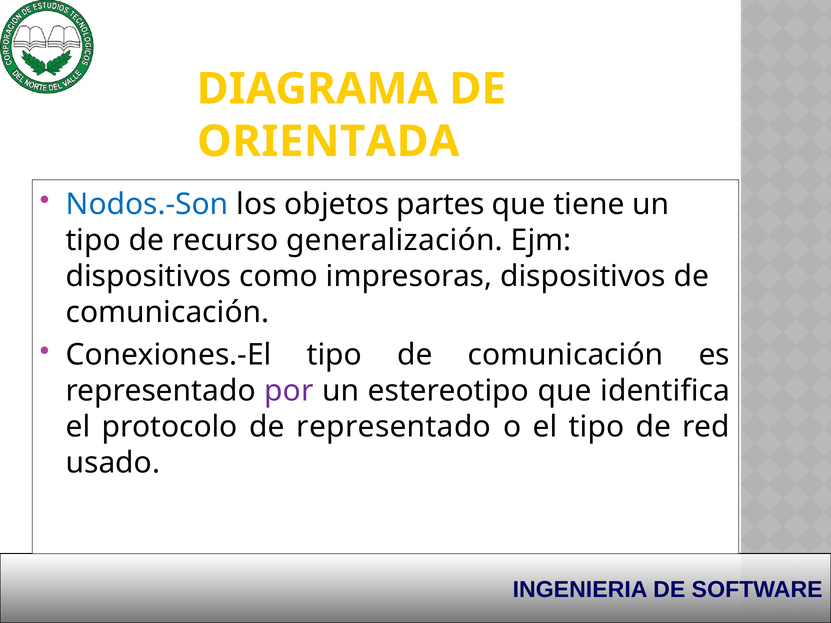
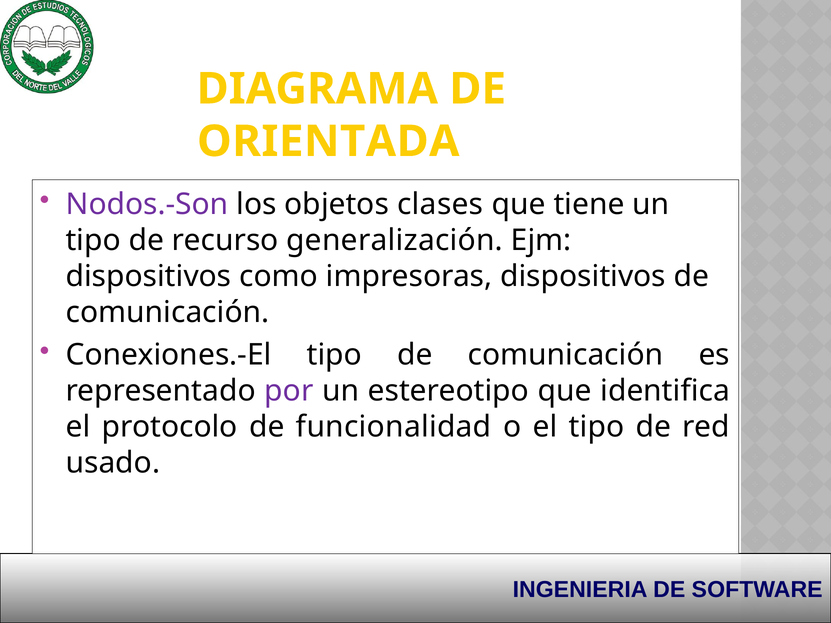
Nodos.-Son colour: blue -> purple (147, 204)
partes: partes -> clases (440, 204)
de representado: representado -> funcionalidad (394, 427)
